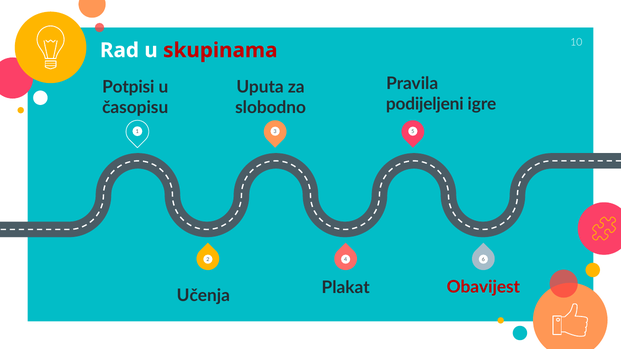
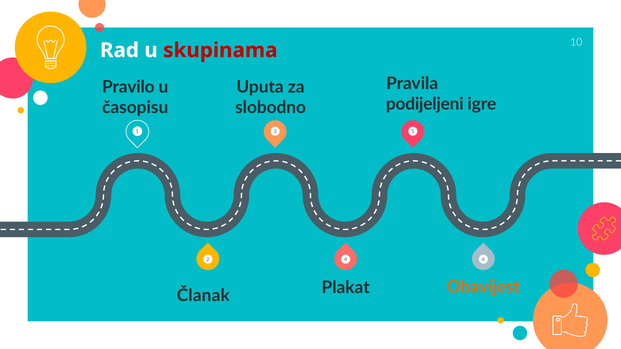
Potpisi: Potpisi -> Pravilo (128, 87)
Obavijest colour: red -> orange (483, 288)
Učenja: Učenja -> Članak (203, 296)
